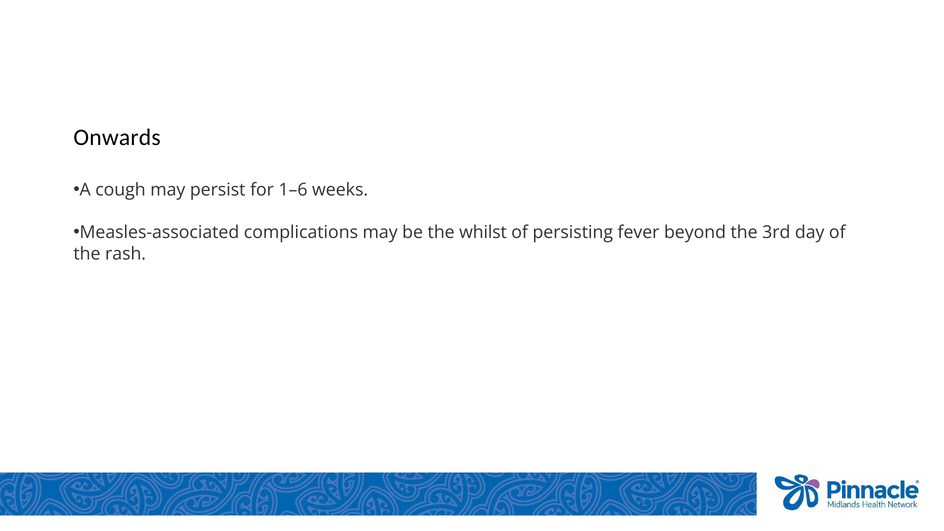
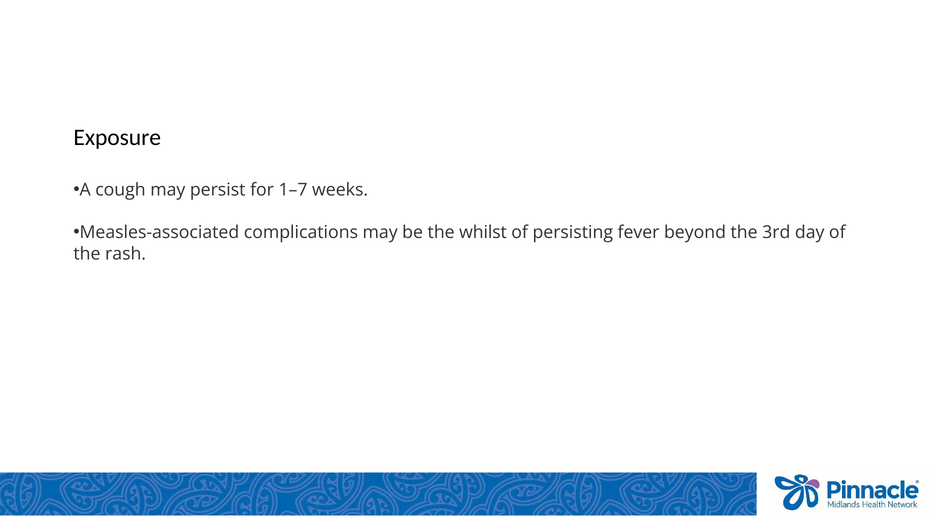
Onwards: Onwards -> Exposure (117, 137)
1–6: 1–6 -> 1–7 (293, 190)
